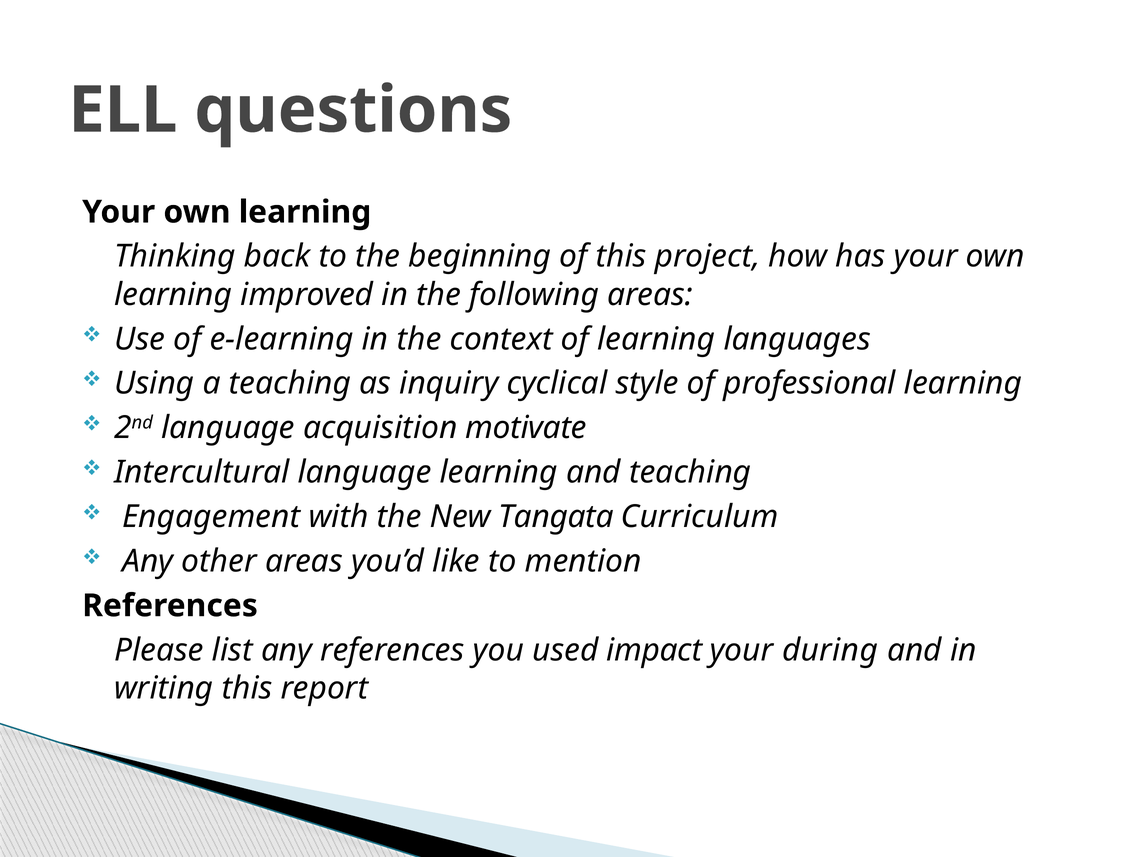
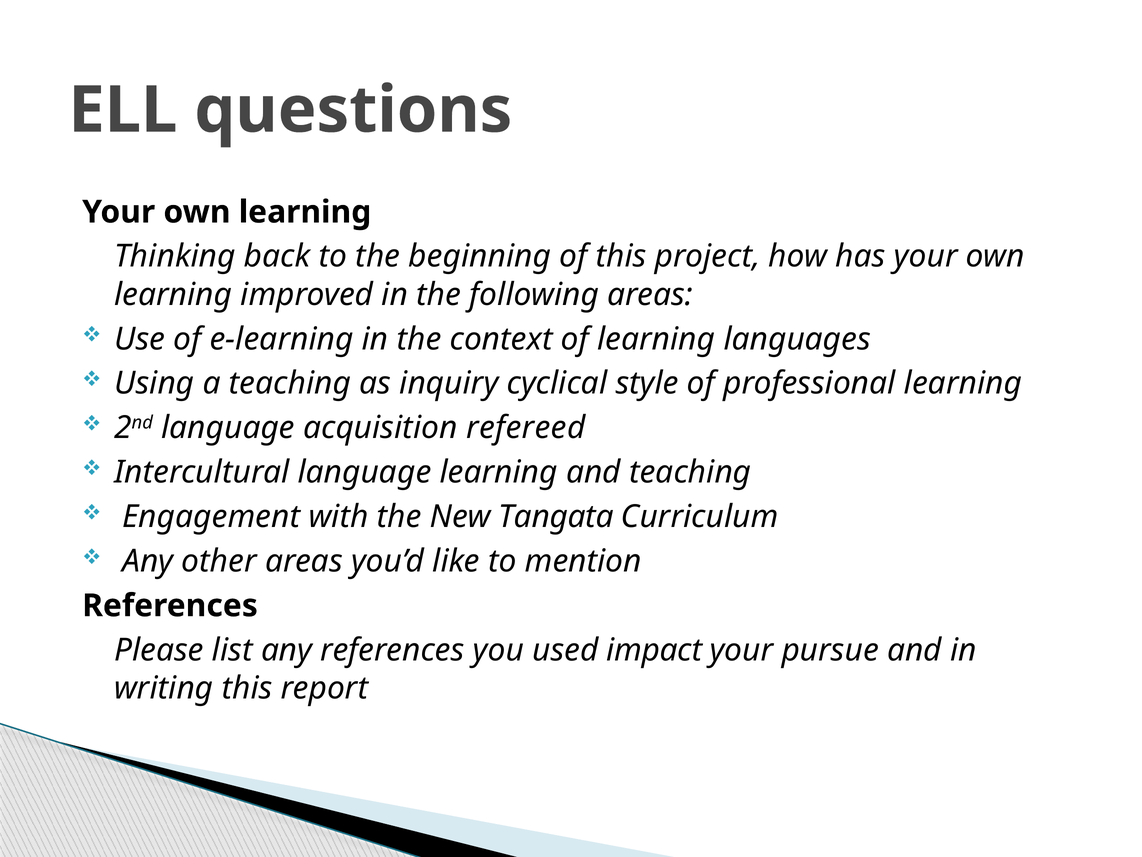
motivate: motivate -> refereed (526, 428)
during: during -> pursue (830, 650)
